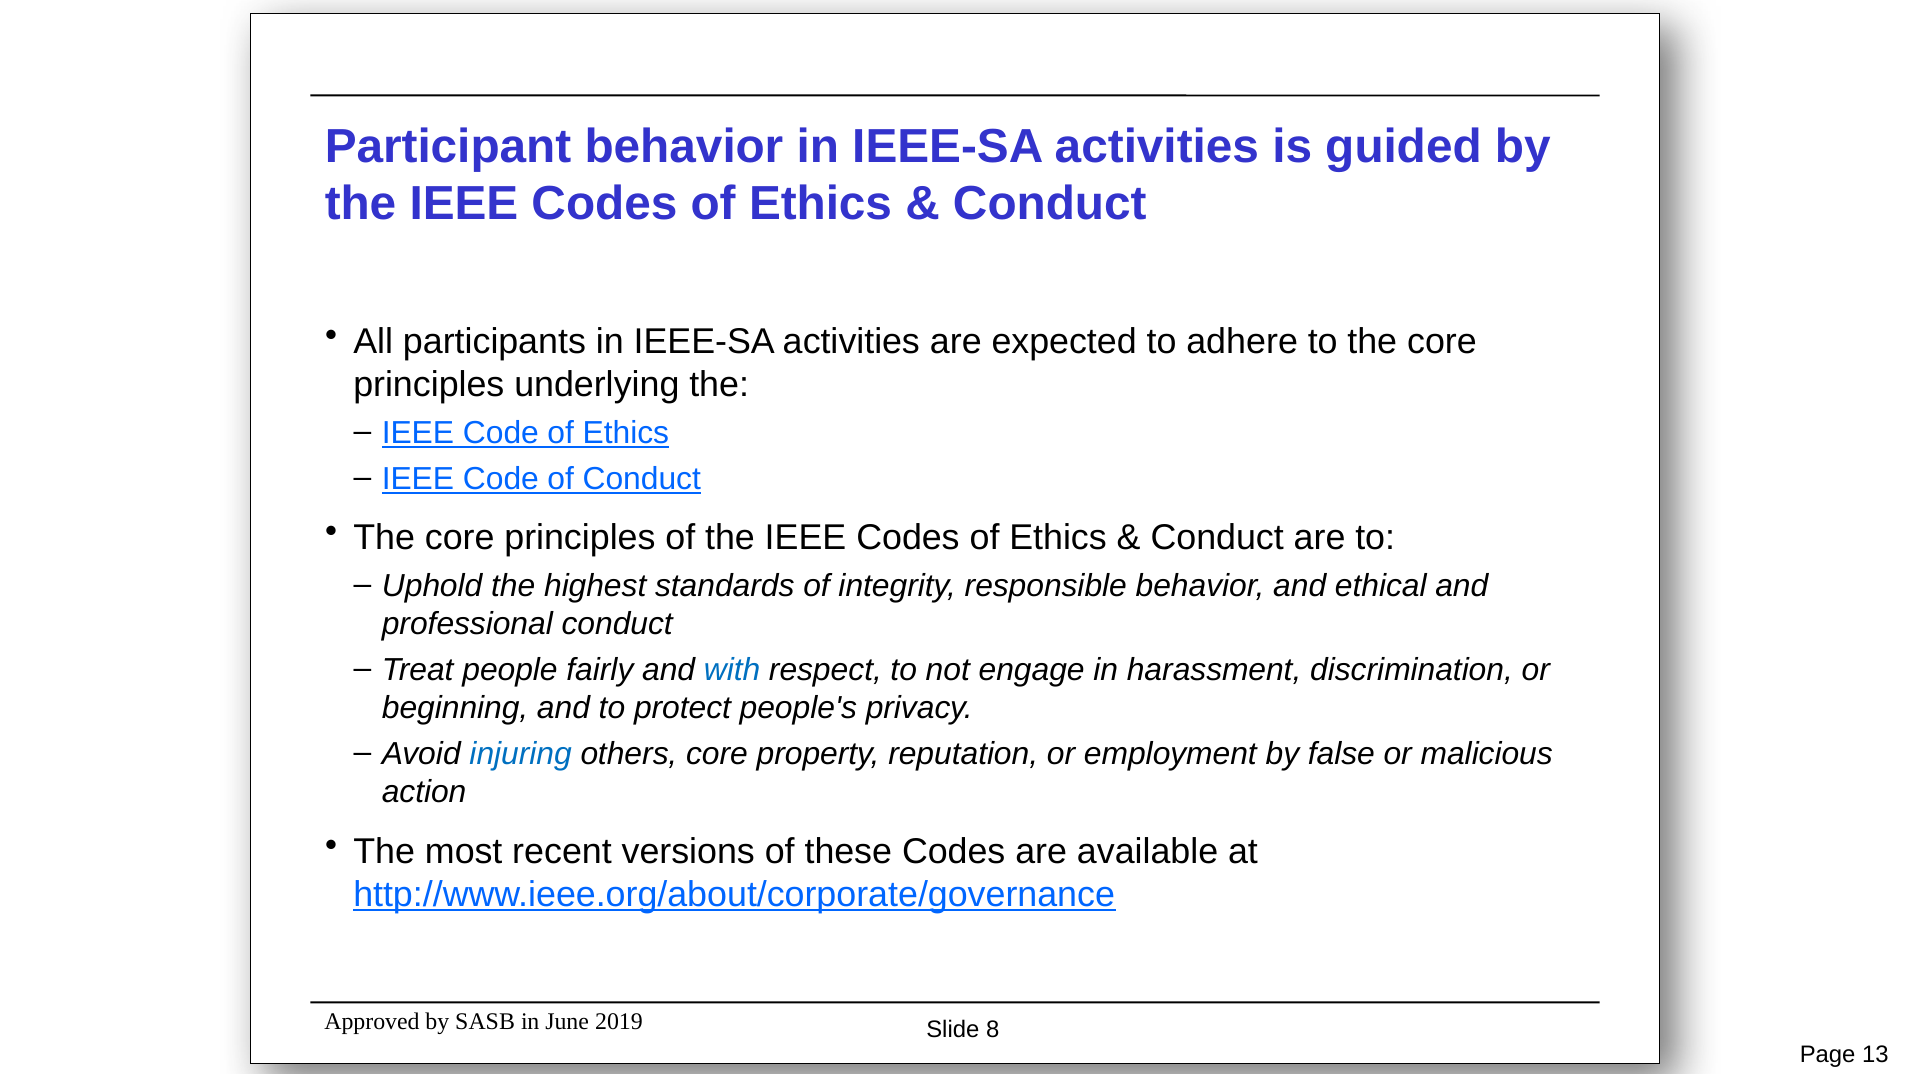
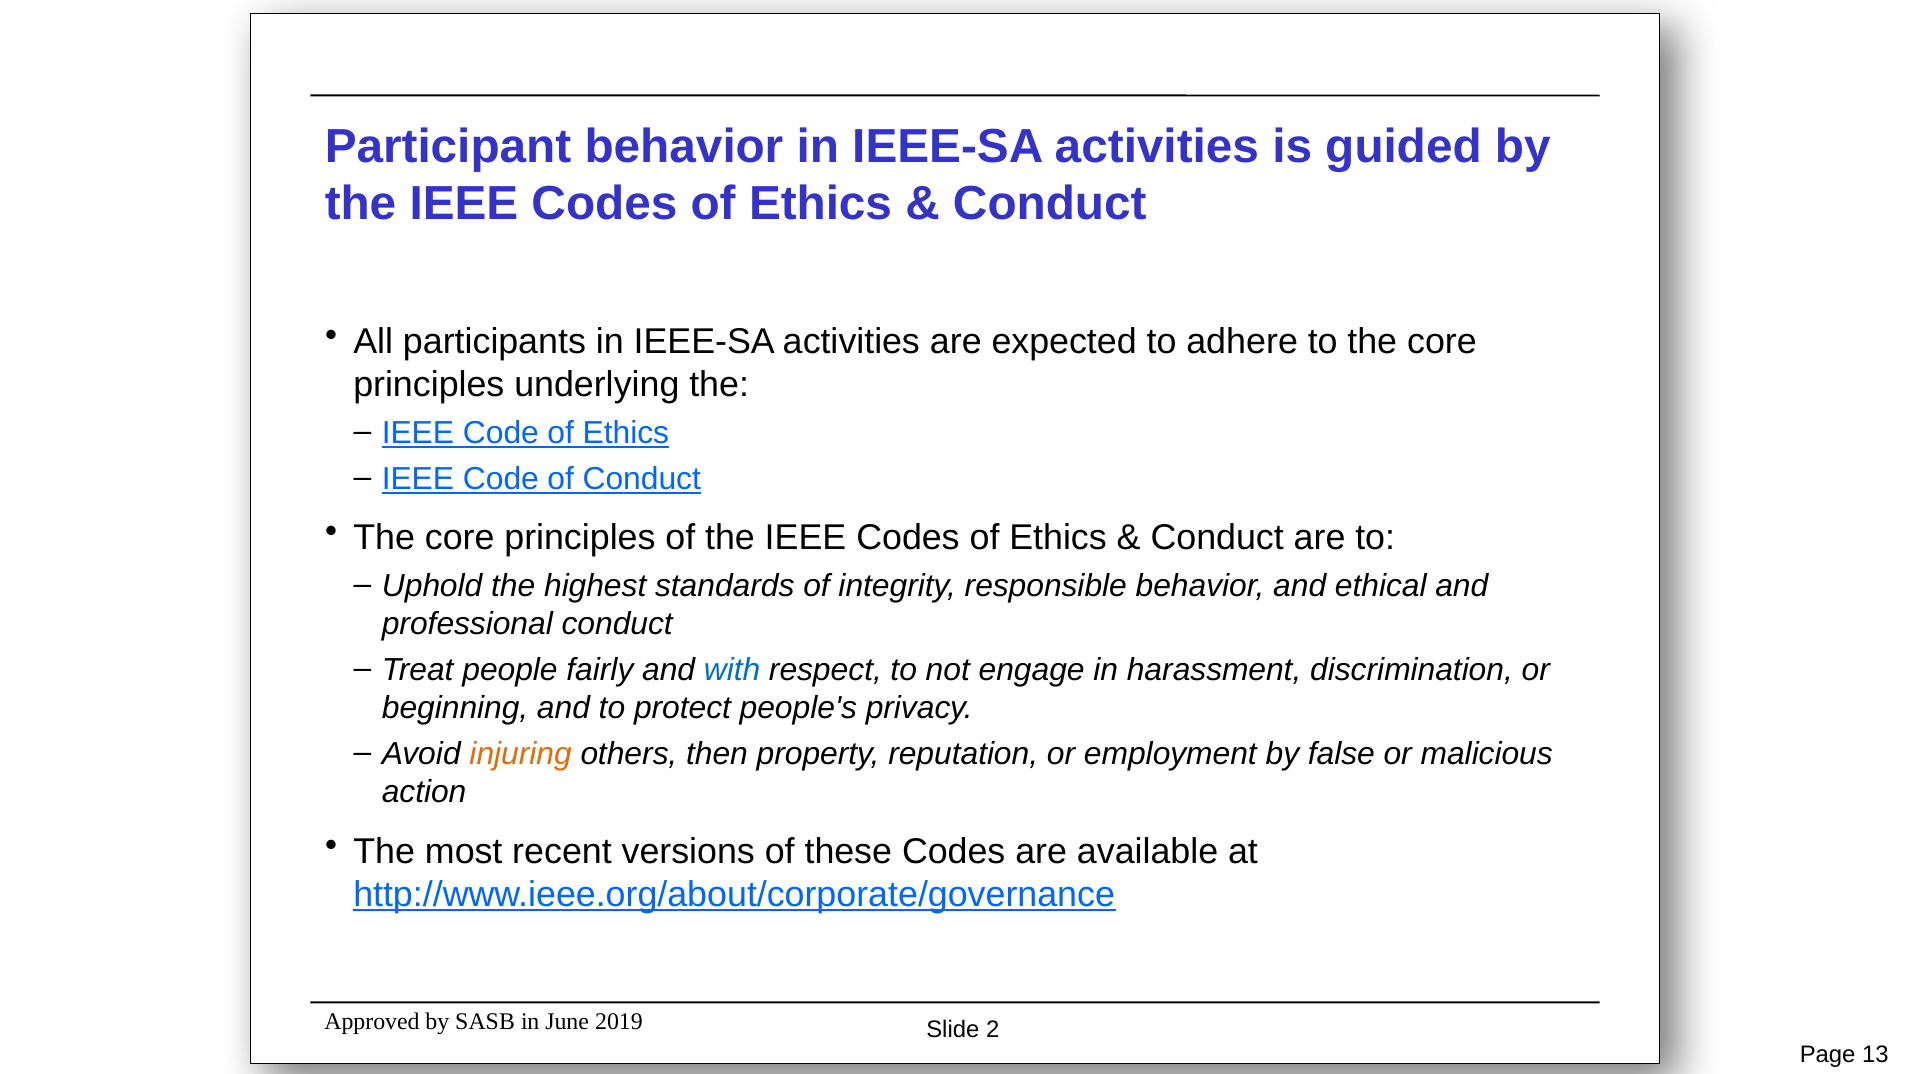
injuring colour: blue -> orange (521, 755)
others core: core -> then (717, 755)
8: 8 -> 2 (993, 1030)
